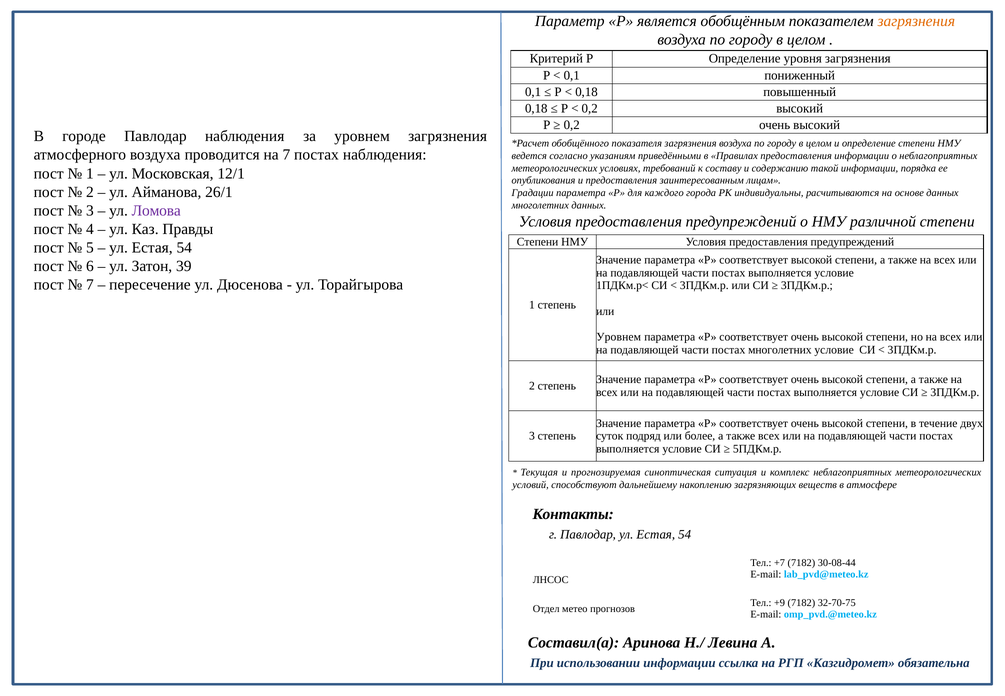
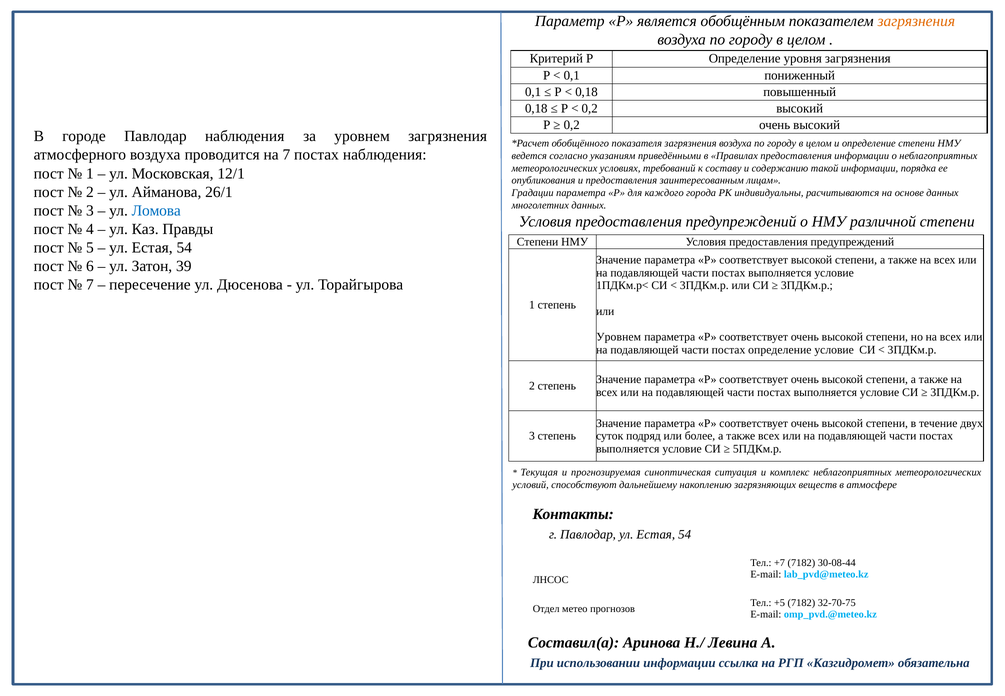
Ломова colour: purple -> blue (156, 210)
постах многолетних: многолетних -> определение (780, 350)
+9: +9 -> +5 (779, 603)
